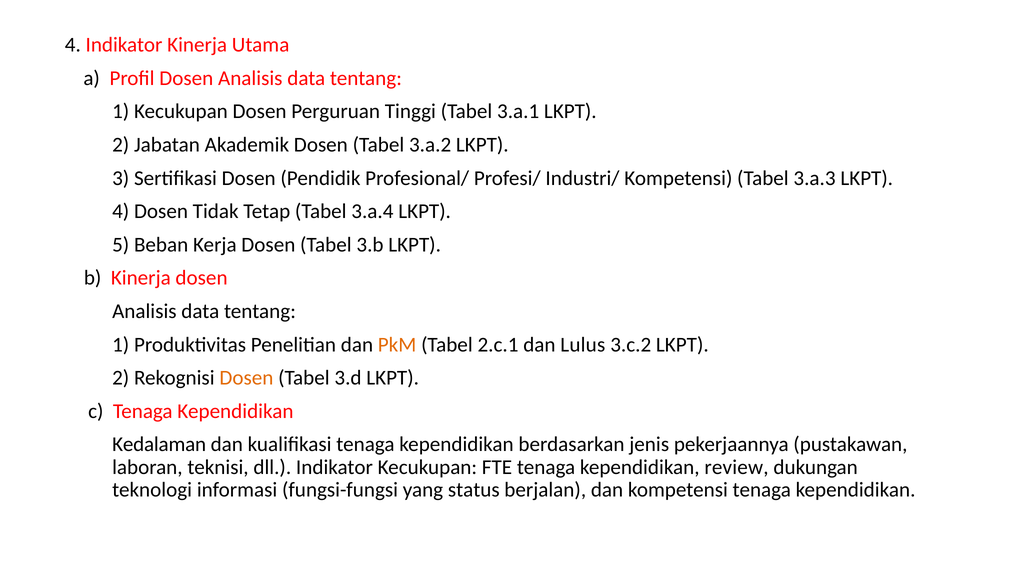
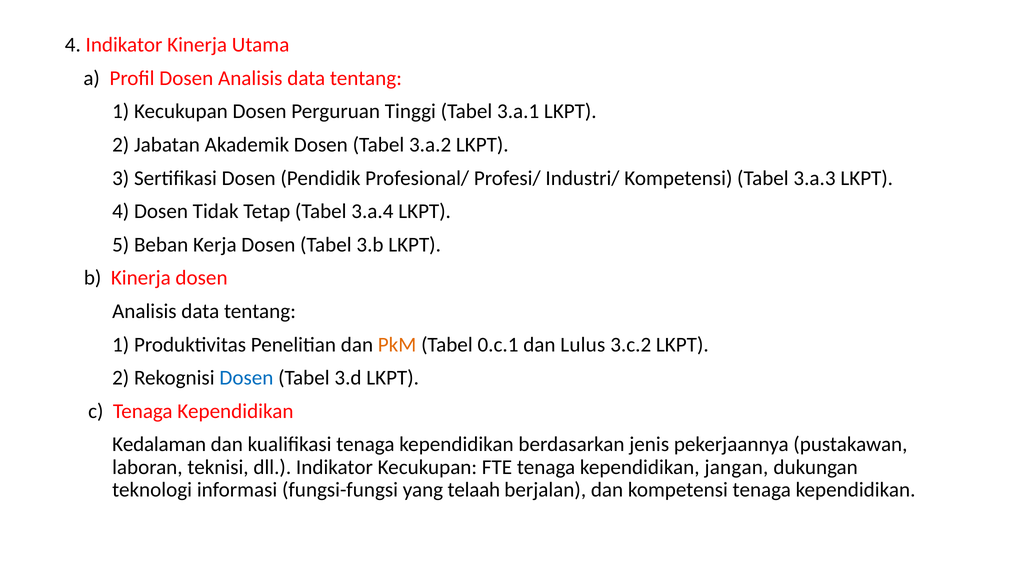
2.c.1: 2.c.1 -> 0.c.1 (498, 345)
Dosen colour: orange -> blue (246, 378)
review: review -> jangan (736, 467)
status: status -> telaah (474, 490)
